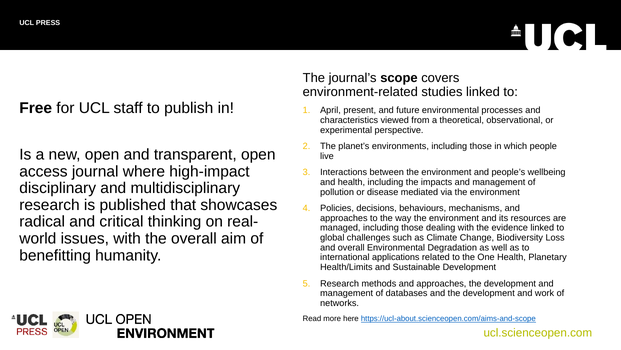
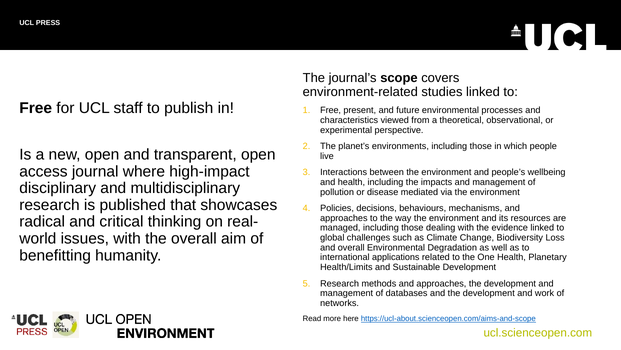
April: April -> Free (331, 110)
